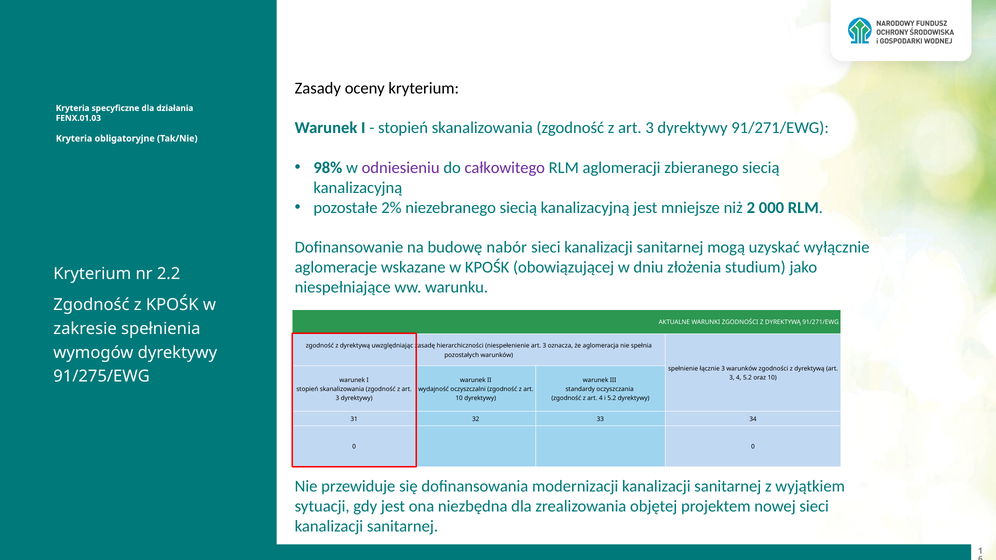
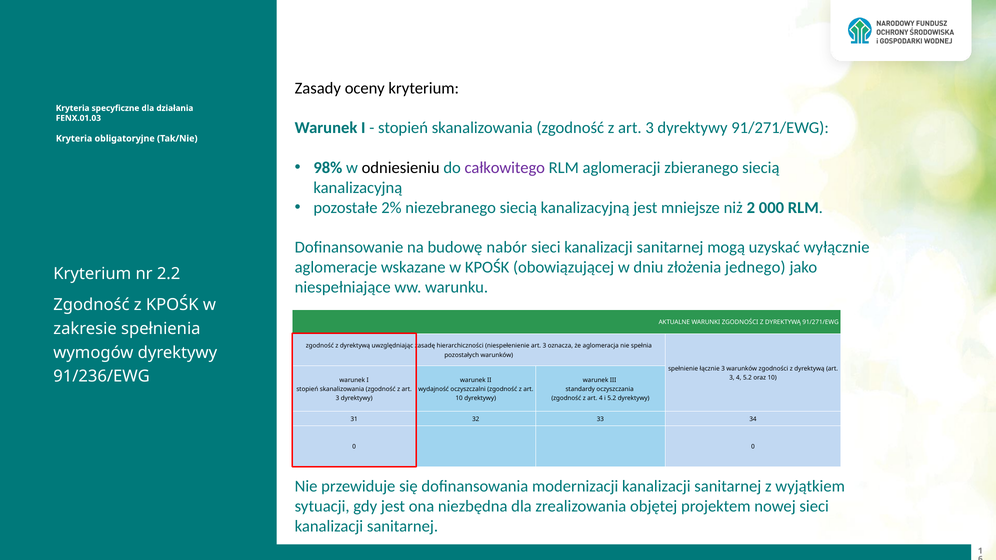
odniesieniu colour: purple -> black (401, 168)
studium: studium -> jednego (755, 268)
91/275/EWG: 91/275/EWG -> 91/236/EWG (102, 377)
